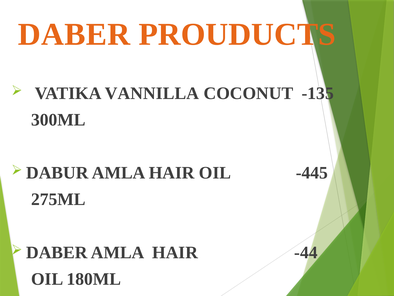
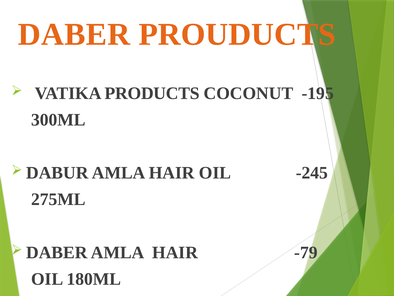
VANNILLA: VANNILLA -> PRODUCTS (152, 93)
-135: -135 -> -195 (318, 93)
-445: -445 -> -245 (312, 173)
-44: -44 -> -79 (306, 252)
